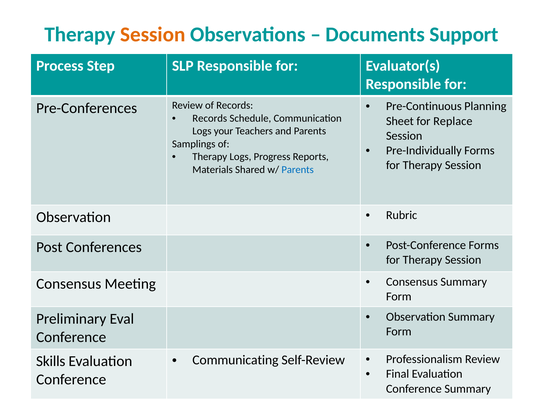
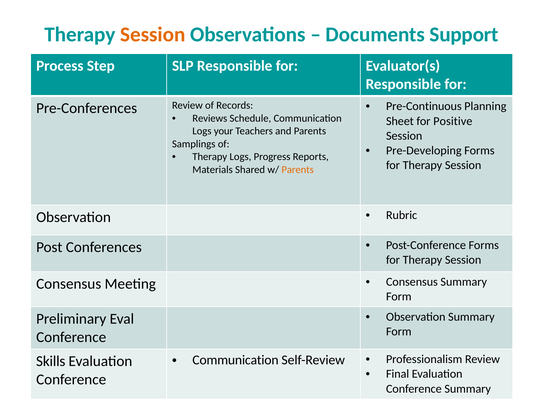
Records: Records -> Reviews (210, 118)
Replace: Replace -> Positive (453, 121)
Pre-Individually: Pre-Individually -> Pre-Developing (424, 151)
Parents colour: blue -> orange (298, 170)
Communicating: Communicating -> Communication (235, 360)
